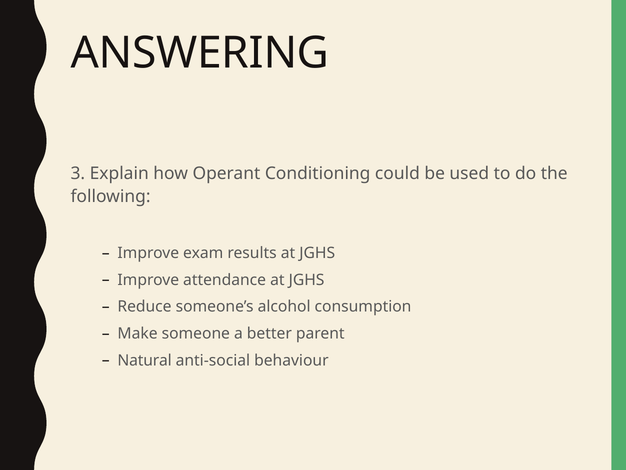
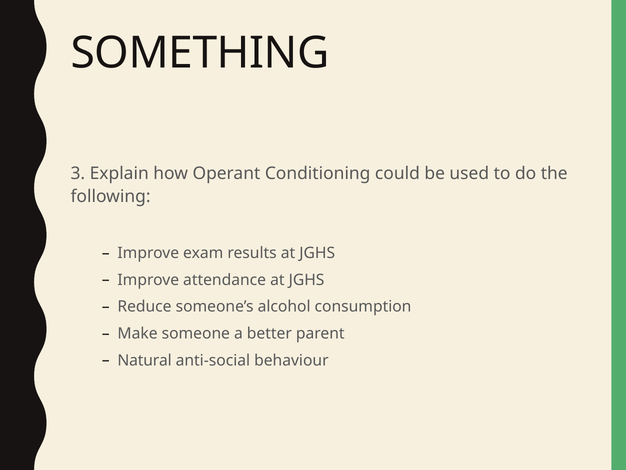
ANSWERING: ANSWERING -> SOMETHING (200, 53)
